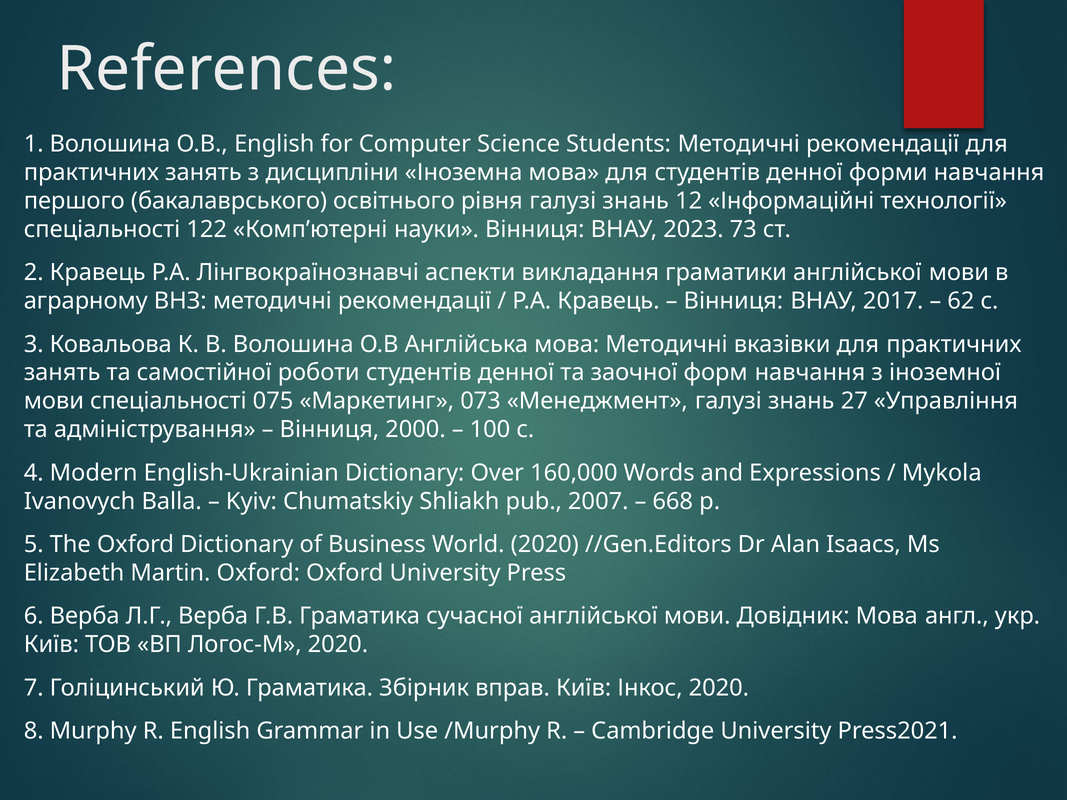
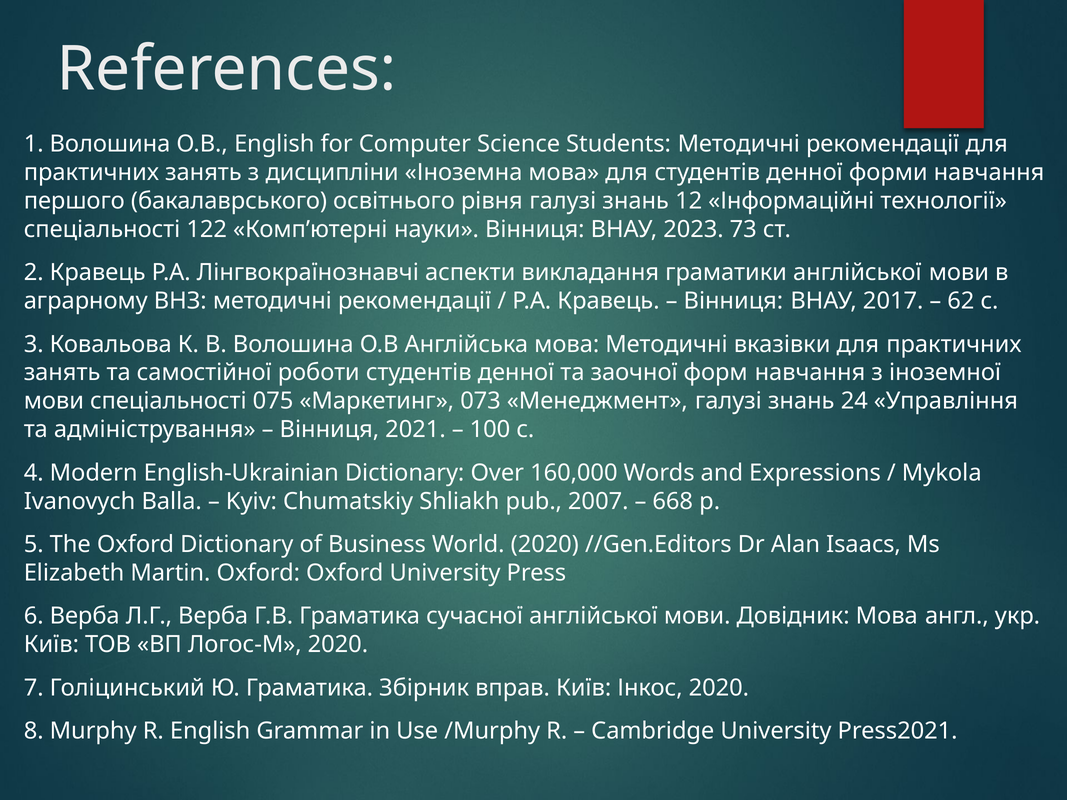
27: 27 -> 24 (854, 401)
2000: 2000 -> 2021 (416, 430)
